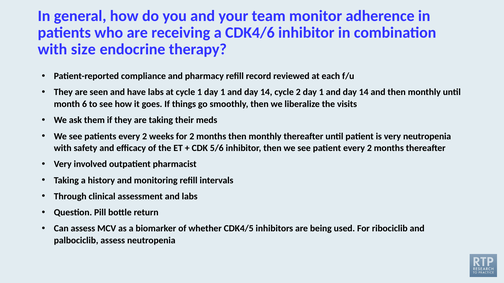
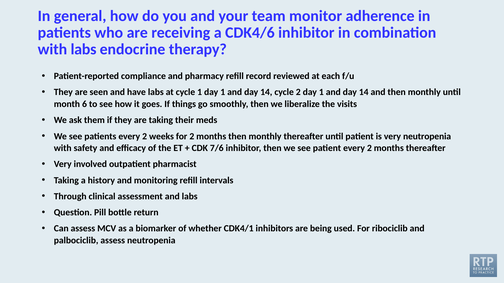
with size: size -> labs (84, 49)
5/6: 5/6 -> 7/6 (217, 148)
CDK4/5: CDK4/5 -> CDK4/1 (239, 229)
